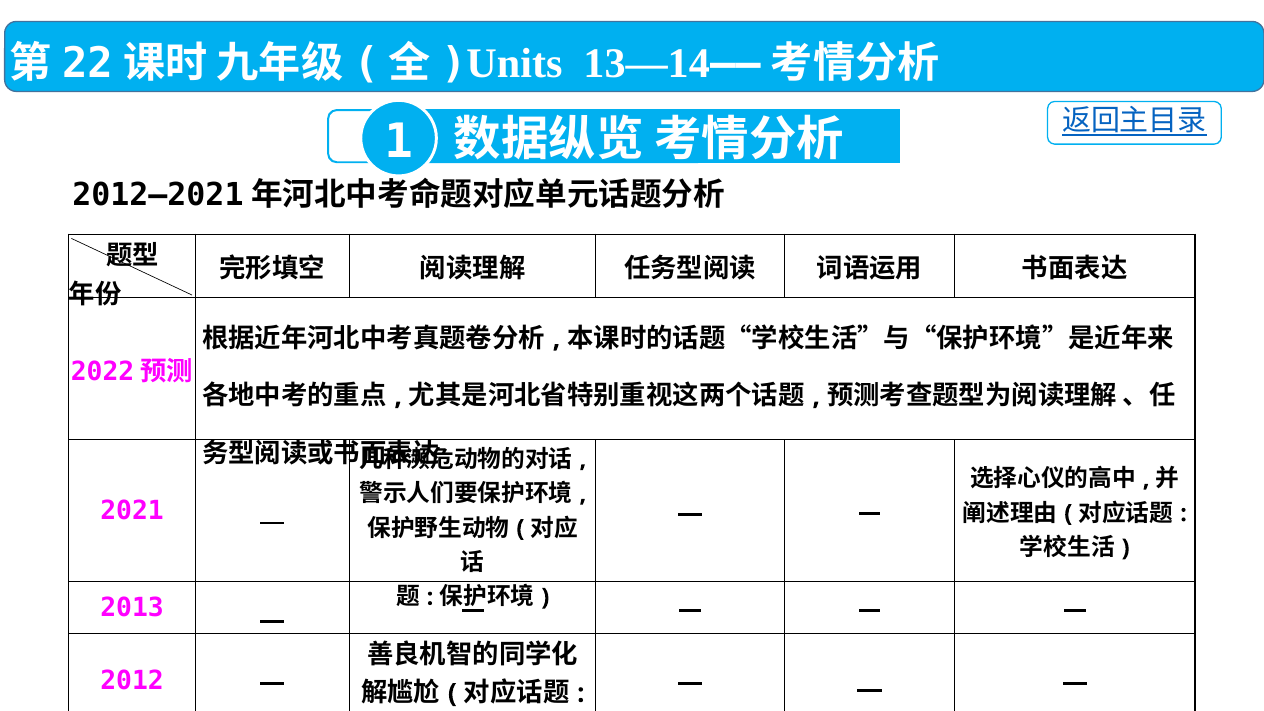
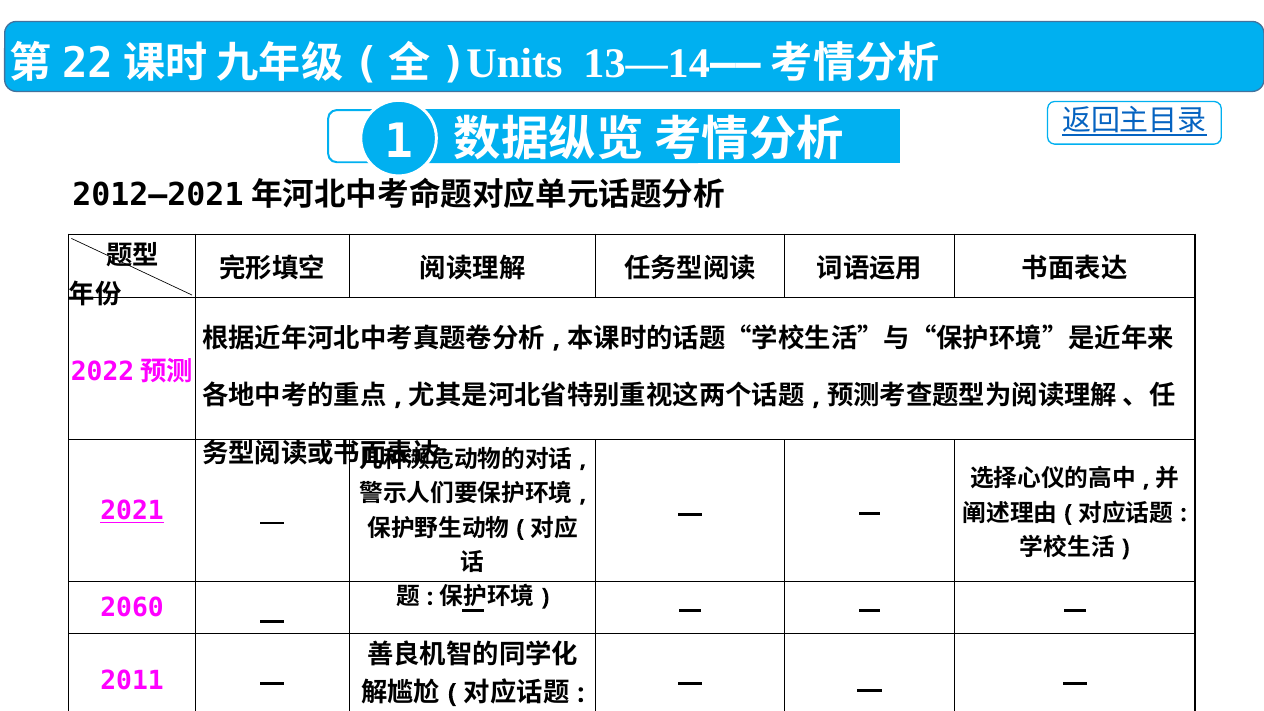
2021 underline: none -> present (132, 511)
2013: 2013 -> 2060 (132, 608)
2012: 2012 -> 2011 (132, 681)
